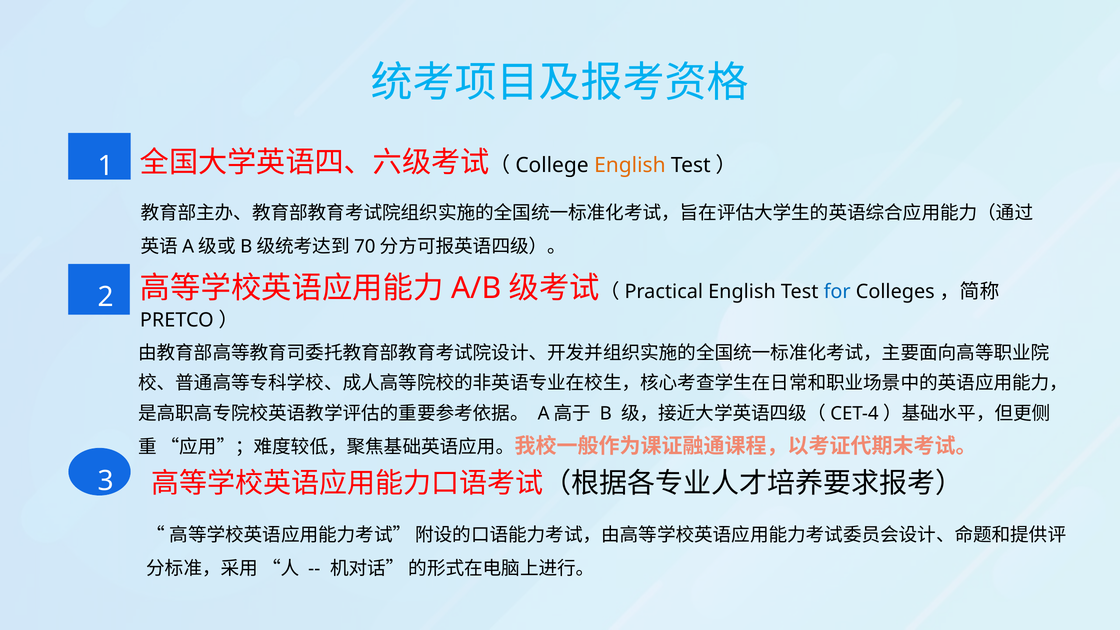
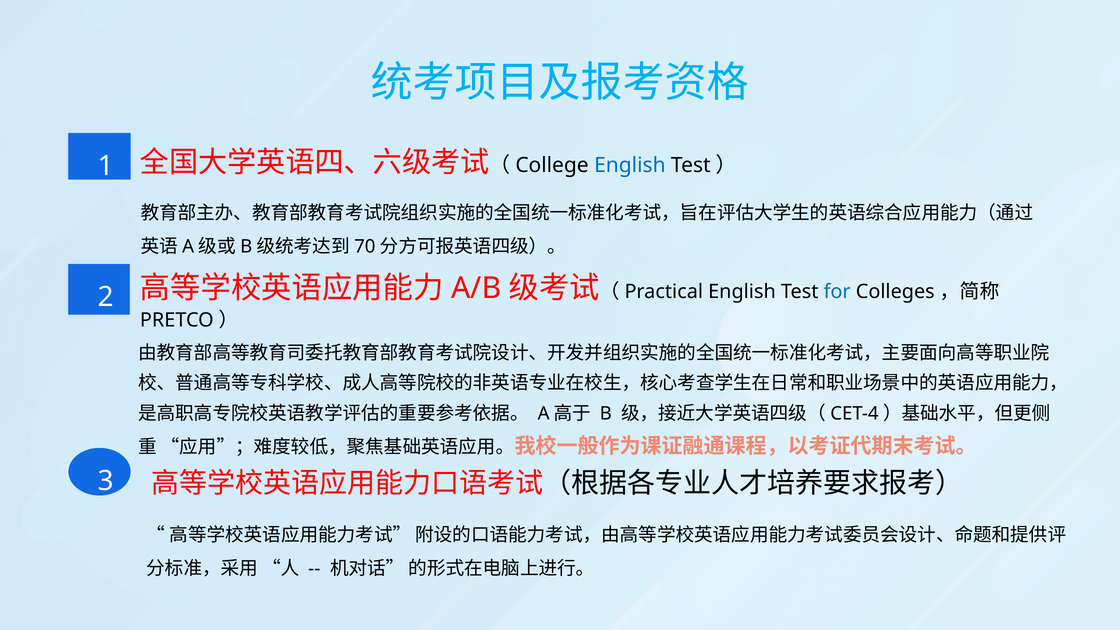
English colour: orange -> blue (630, 165)
